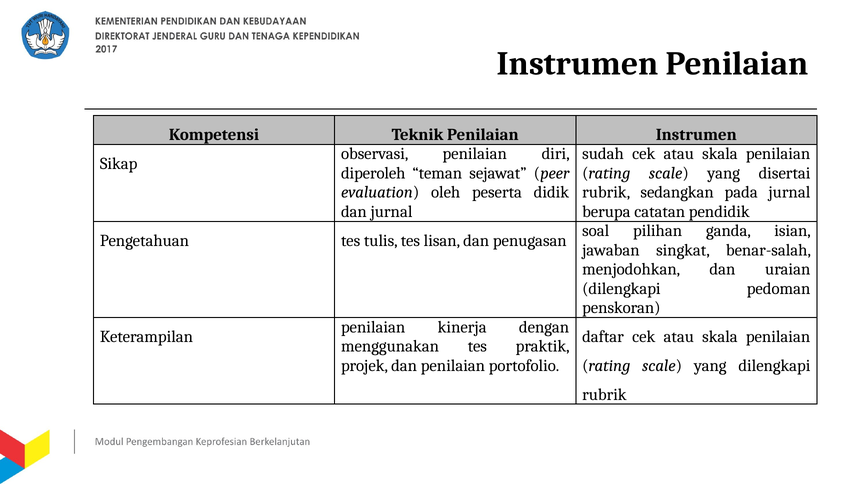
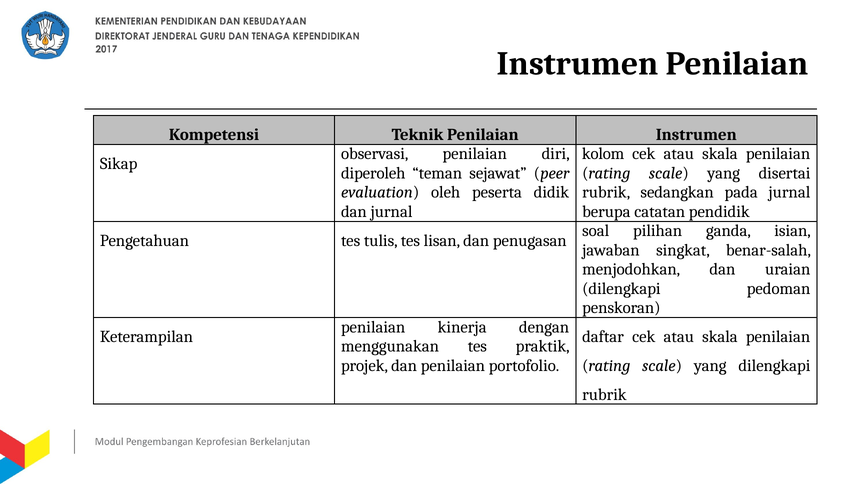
sudah: sudah -> kolom (603, 154)
